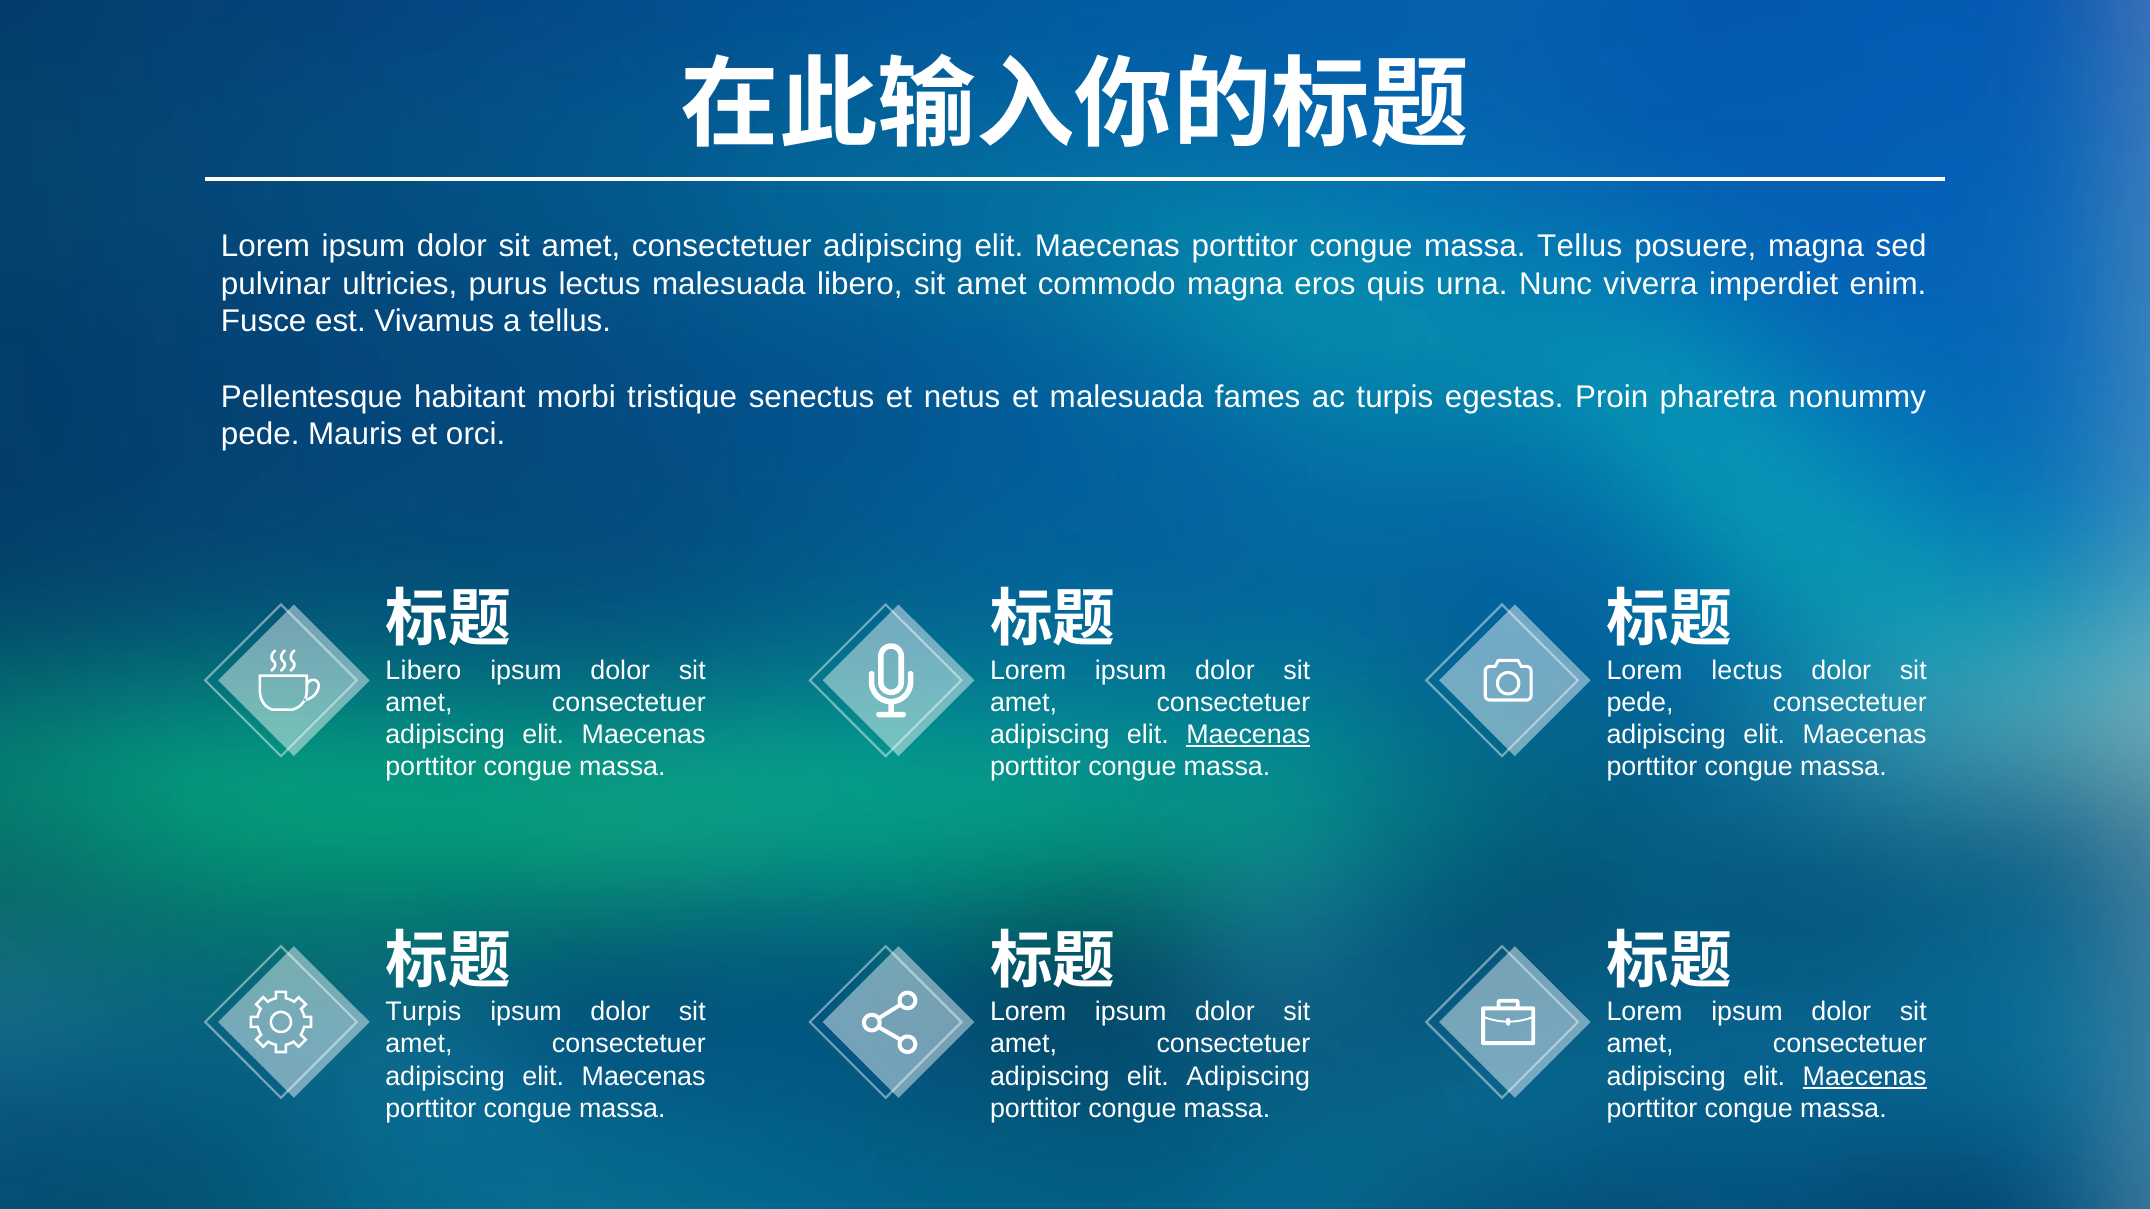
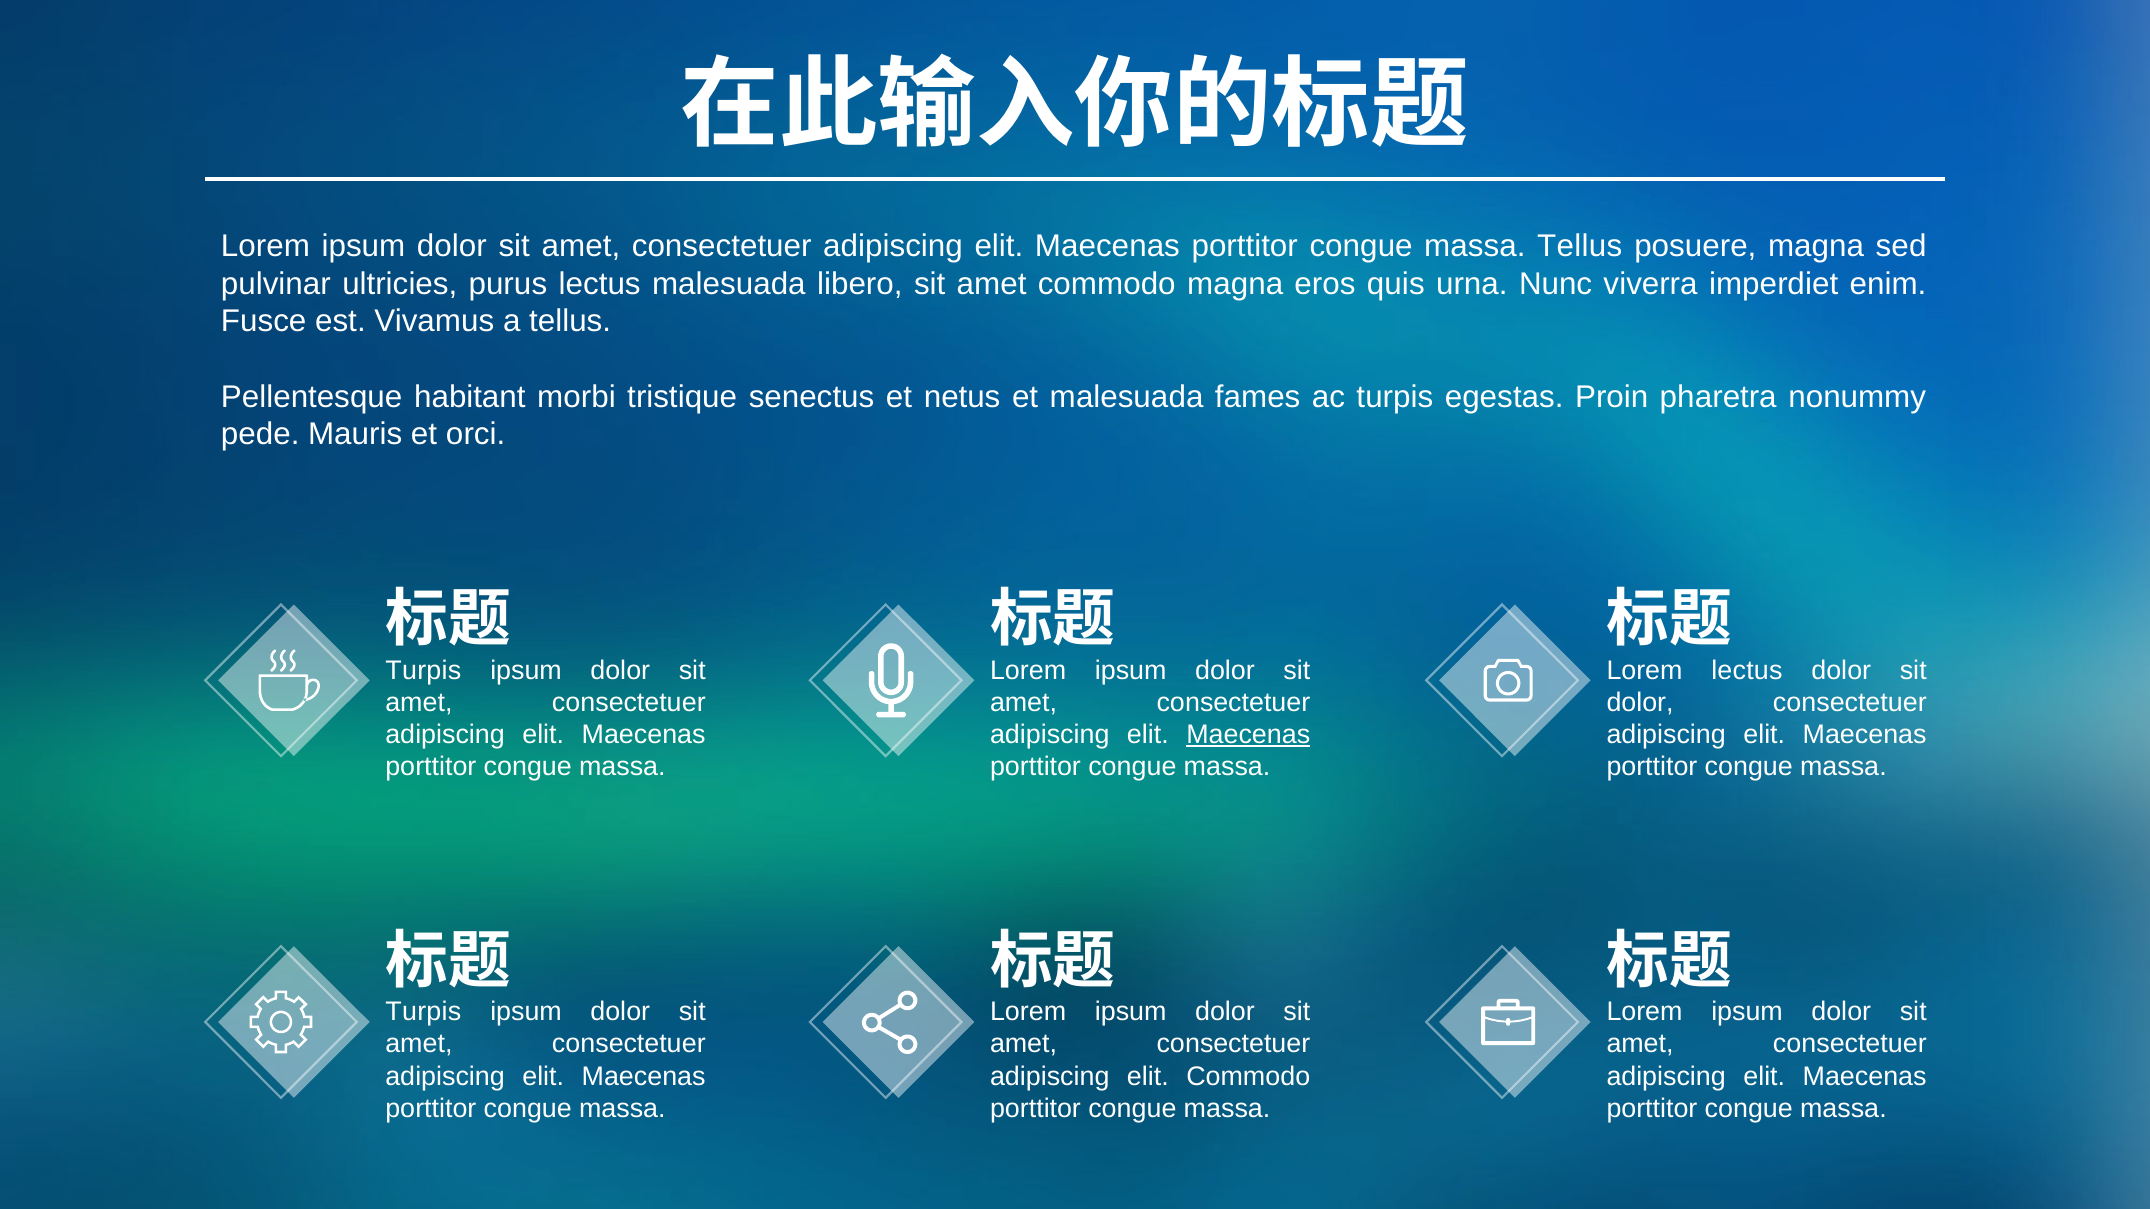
Libero: Libero -> Turpis (423, 670)
pede: pede -> dolor (1640, 703)
elit Adipiscing: Adipiscing -> Commodo (1248, 1077)
Maecenas underline: present -> none (1865, 1077)
